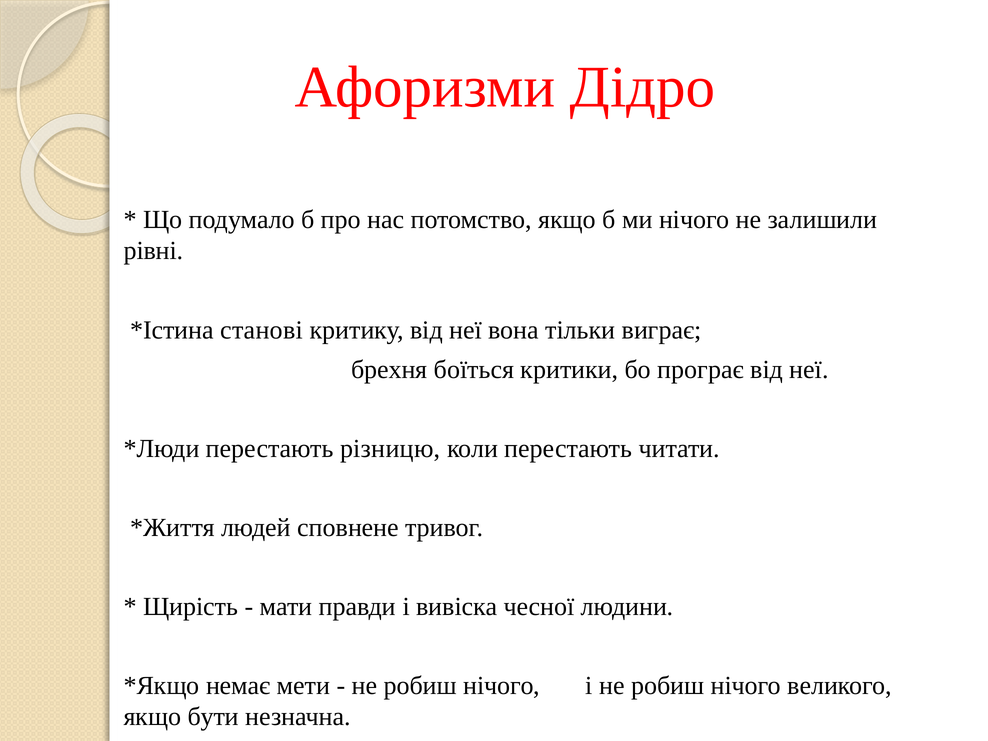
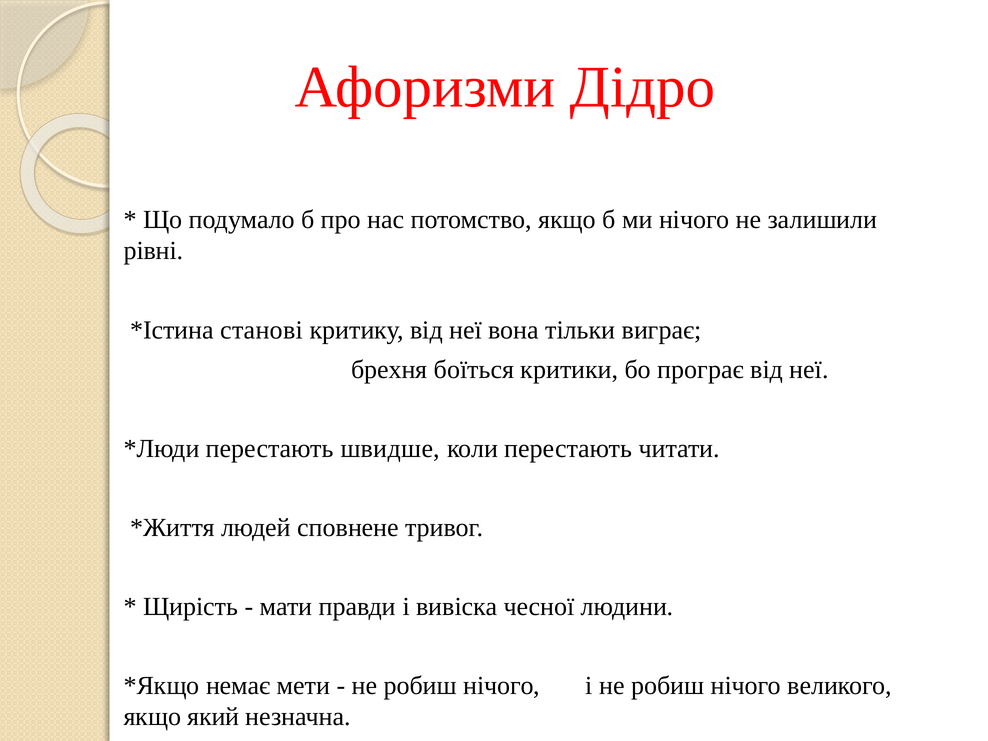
різницю: різницю -> швидше (390, 448)
бути: бути -> який (213, 717)
